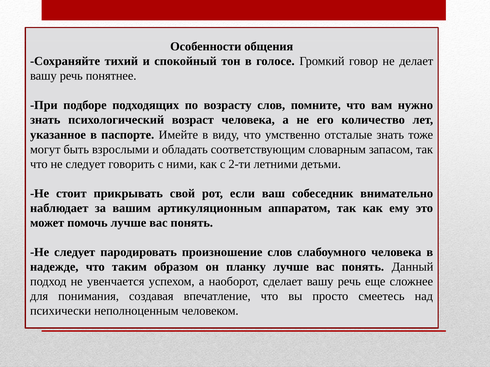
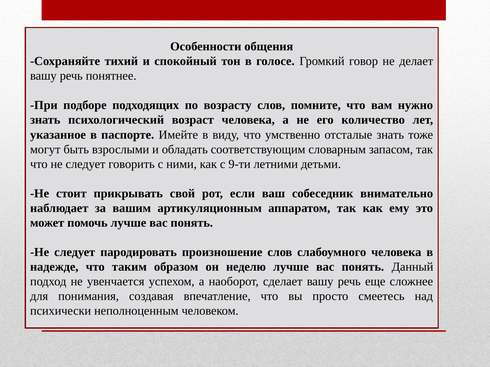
2-ти: 2-ти -> 9-ти (240, 164)
планку: планку -> неделю (246, 267)
